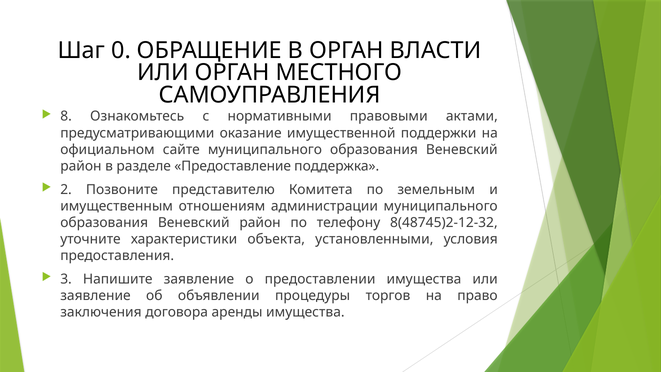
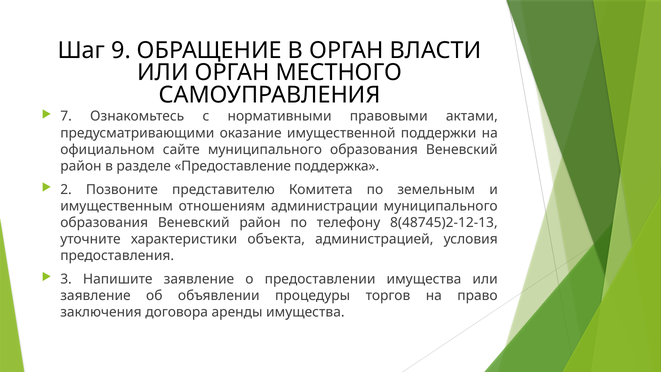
0: 0 -> 9 (121, 50)
8: 8 -> 7 (66, 116)
8(48745)2-12-32: 8(48745)2-12-32 -> 8(48745)2-12-13 (444, 223)
установленными: установленными -> администрацией (374, 239)
